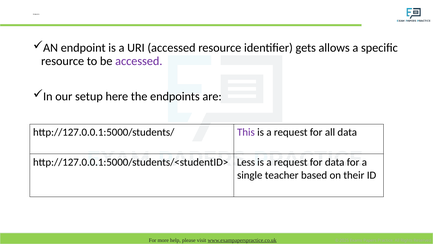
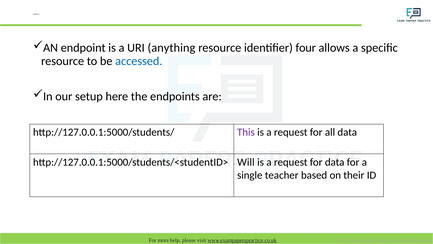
URI accessed: accessed -> anything (171, 48)
gets: gets -> four (306, 48)
accessed colour: purple -> blue (139, 61)
Less: Less -> Will (246, 162)
